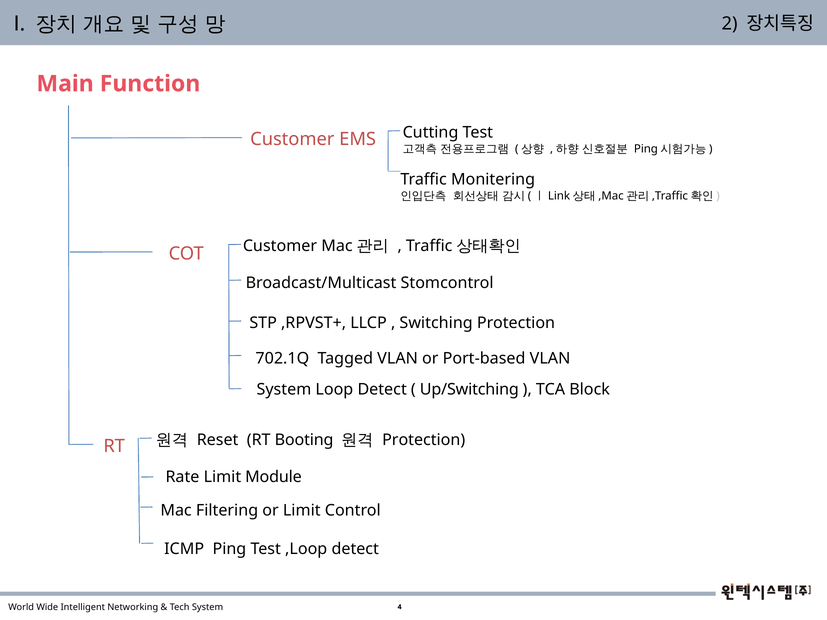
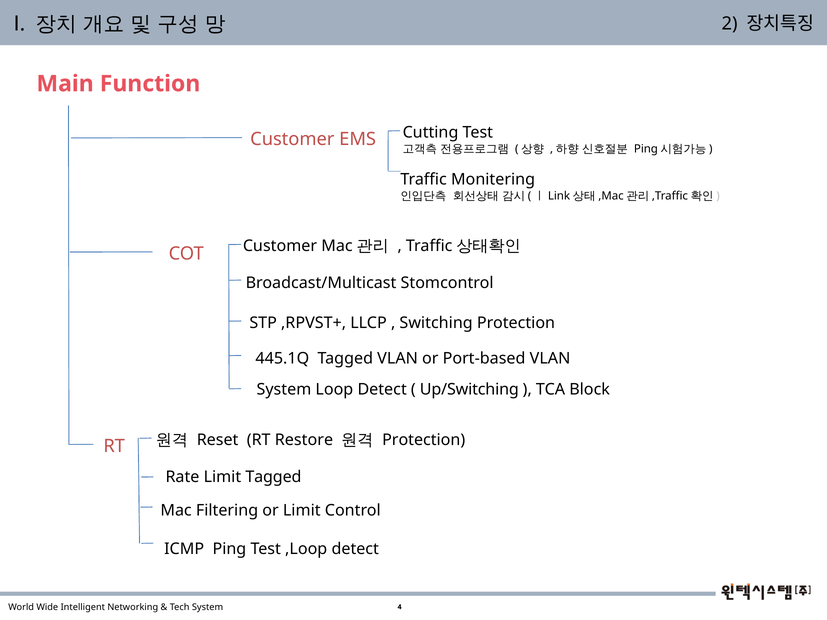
702.1Q: 702.1Q -> 445.1Q (282, 359)
Booting: Booting -> Restore (304, 440)
Limit Module: Module -> Tagged (273, 477)
